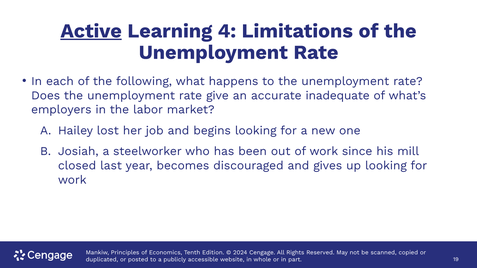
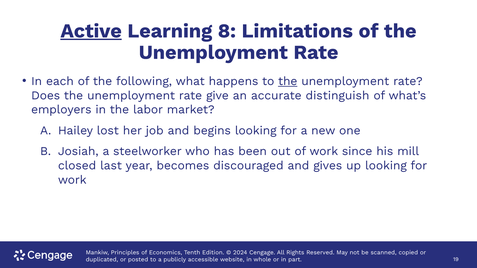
4: 4 -> 8 (227, 31)
the underline: none -> present (288, 81)
inadequate: inadequate -> distinguish (338, 96)
